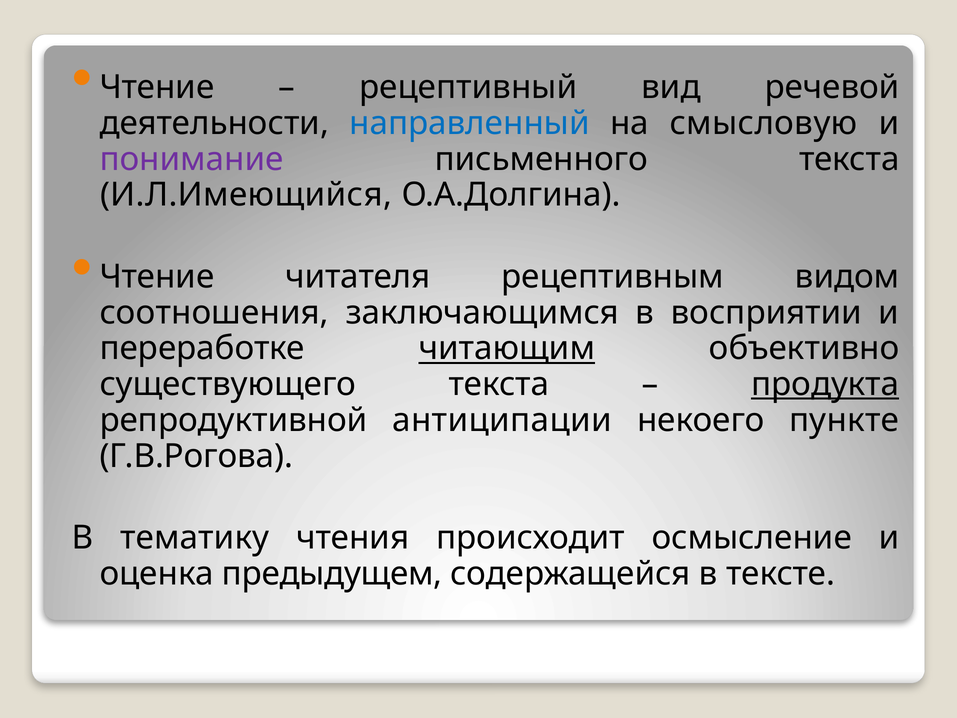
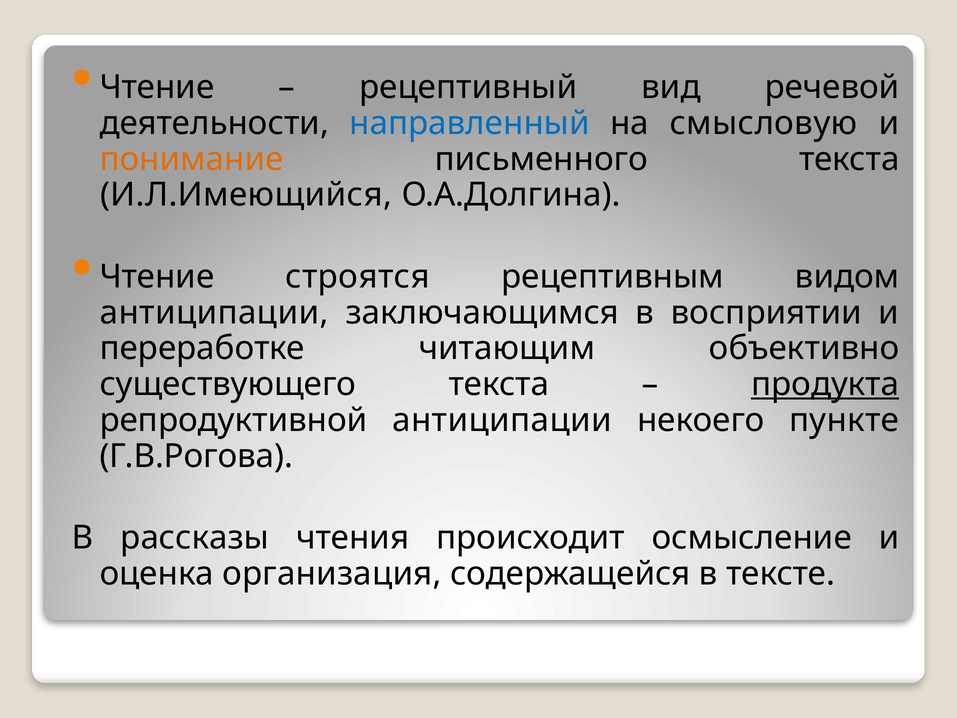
понимание colour: purple -> orange (191, 159)
читателя: читателя -> строятся (358, 277)
соотношения: соотношения -> антиципации (214, 312)
читающим underline: present -> none (507, 348)
тематику: тематику -> рассказы (195, 538)
предыдущем: предыдущем -> организация (332, 574)
